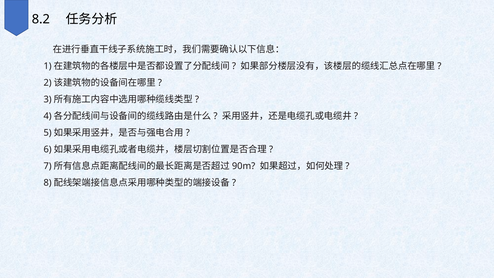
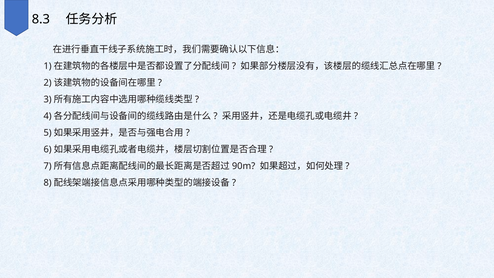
8.2: 8.2 -> 8.3 (41, 19)
